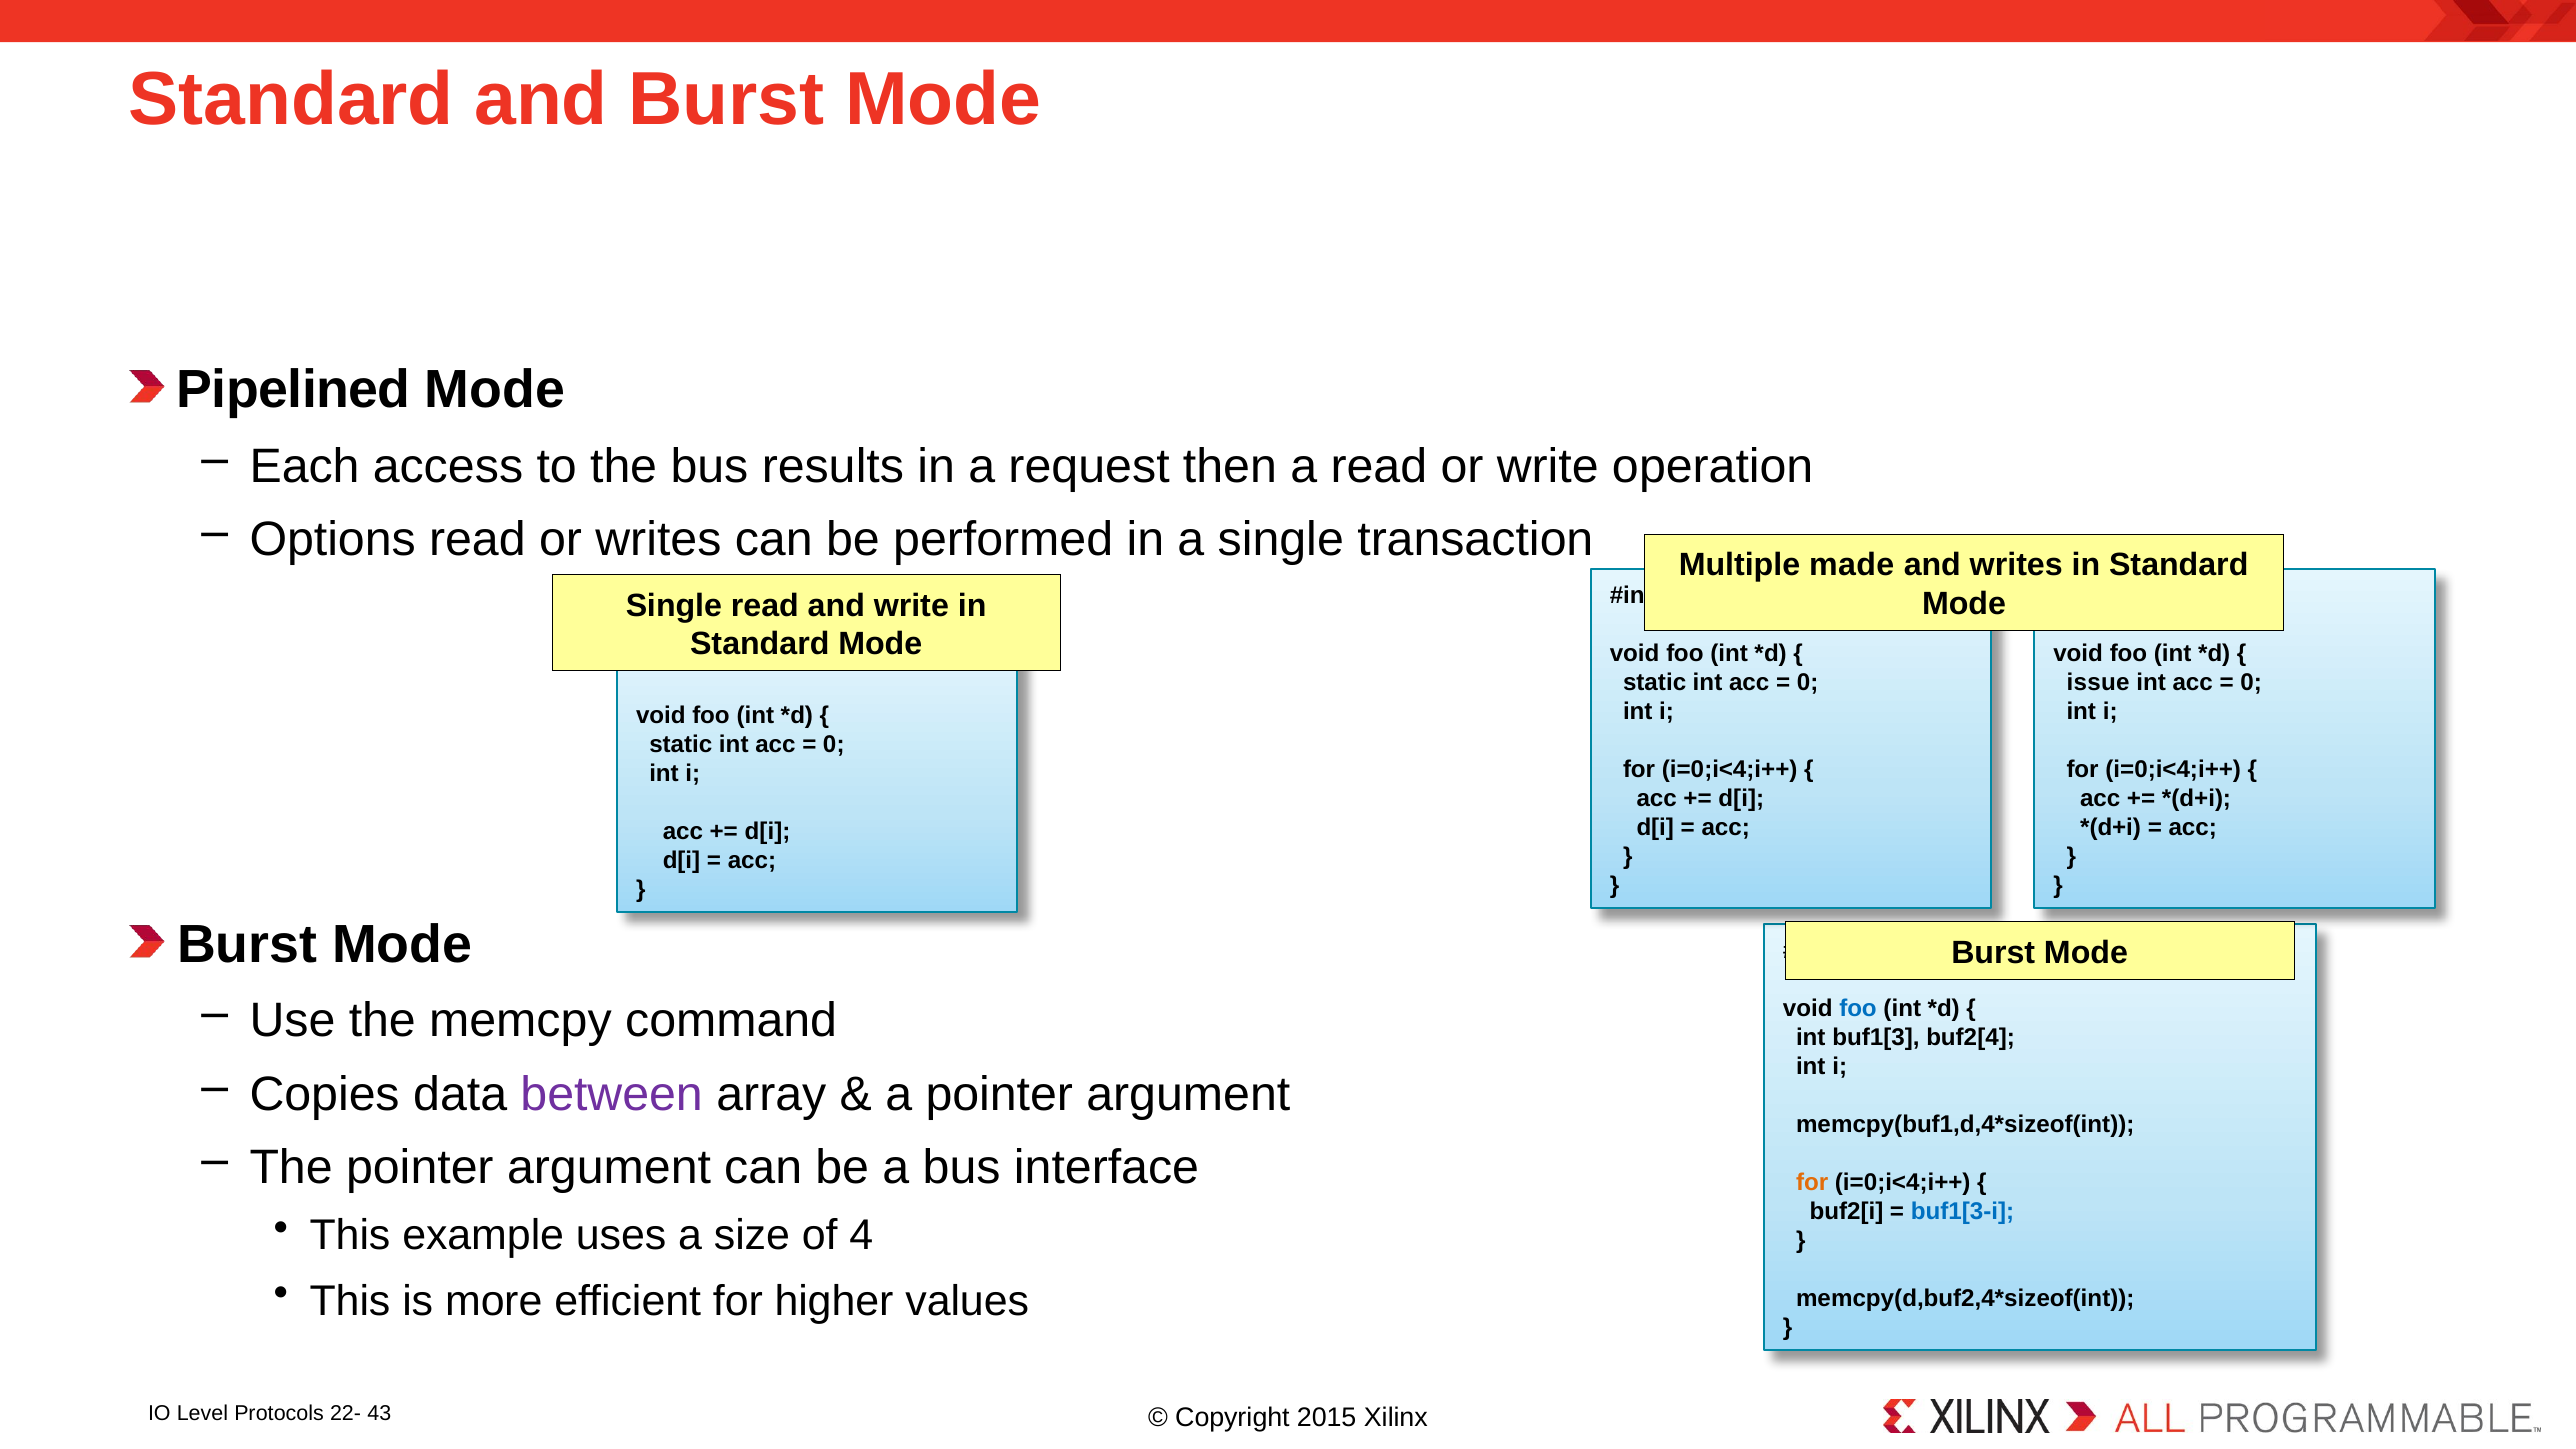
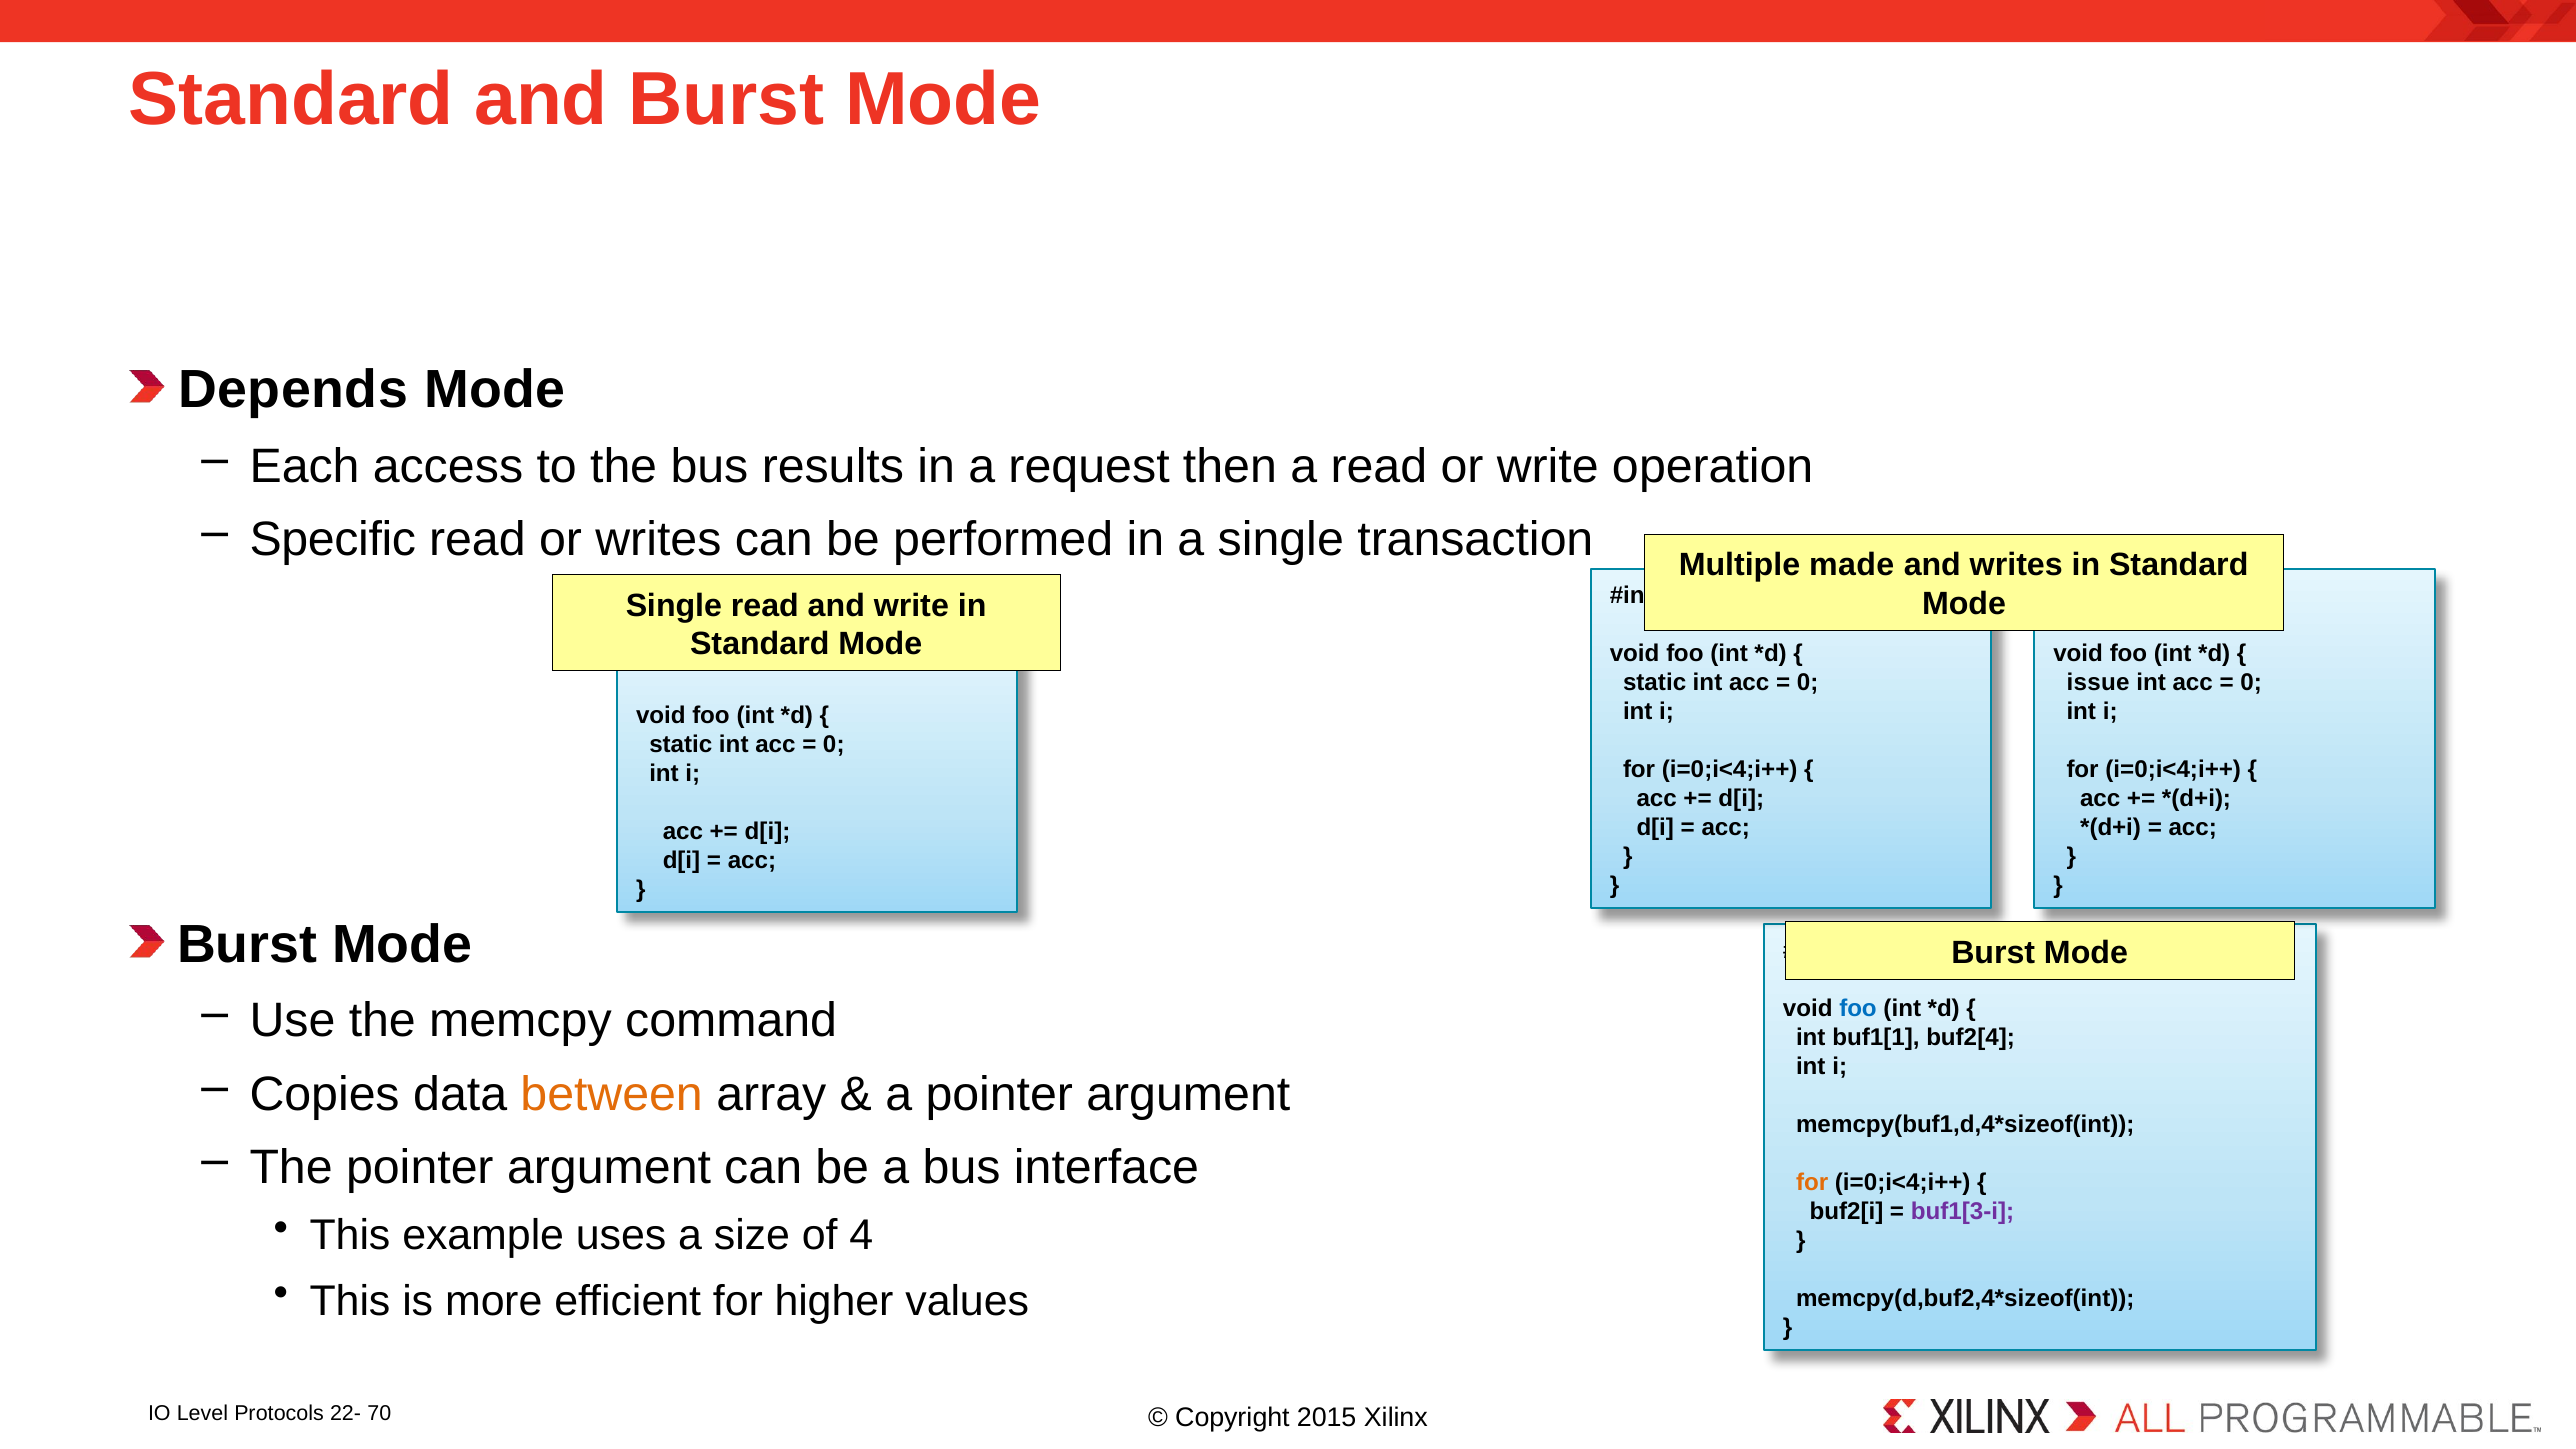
Pipelined: Pipelined -> Depends (293, 390)
Options: Options -> Specific (333, 540)
buf1[3: buf1[3 -> buf1[1 (1876, 1038)
between colour: purple -> orange (612, 1095)
buf1[3-i colour: blue -> purple (1963, 1212)
43: 43 -> 70 (379, 1414)
